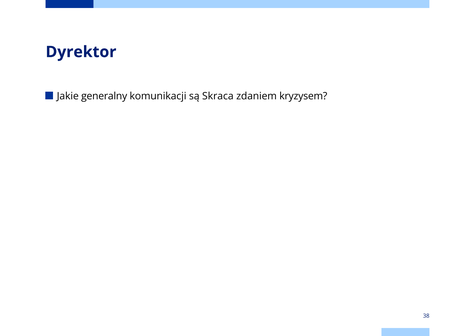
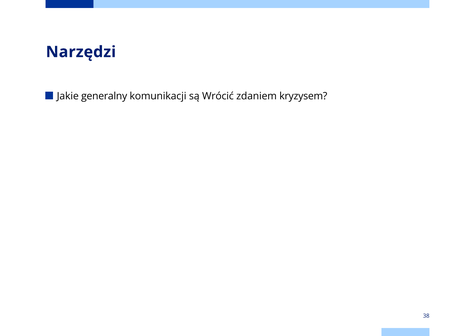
Dyrektor: Dyrektor -> Narzędzi (81, 52)
Skraca: Skraca -> Wrócić (218, 96)
